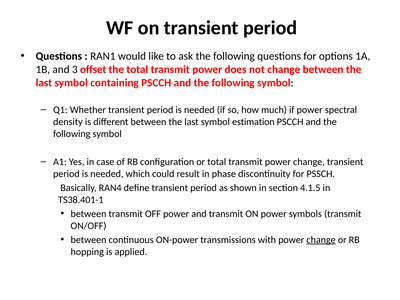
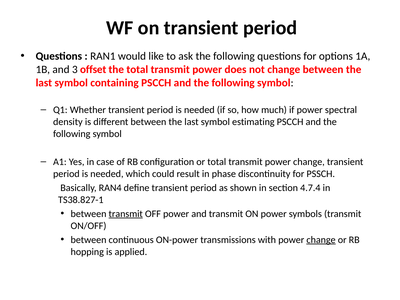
estimation: estimation -> estimating (253, 122)
4.1.5: 4.1.5 -> 4.7.4 (310, 188)
TS38.401-1: TS38.401-1 -> TS38.827-1 (81, 200)
transmit underline: none -> present (126, 214)
